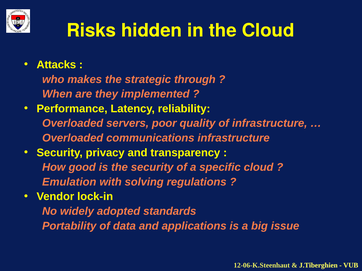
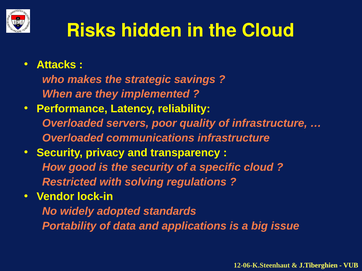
through: through -> savings (195, 79)
Emulation: Emulation -> Restricted (69, 182)
